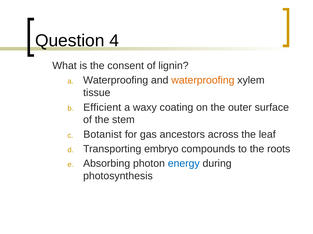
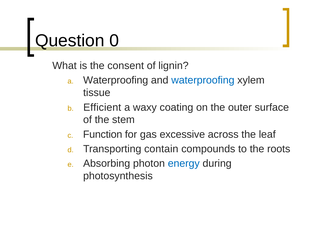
4: 4 -> 0 (114, 41)
waterproofing colour: orange -> blue (203, 81)
Botanist: Botanist -> Function (103, 135)
ancestors: ancestors -> excessive (182, 135)
embryo: embryo -> contain (161, 149)
